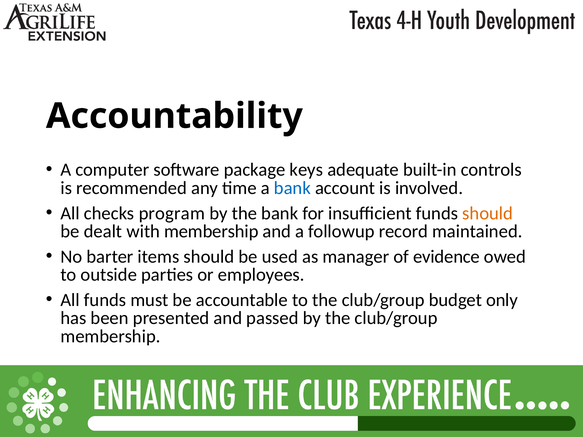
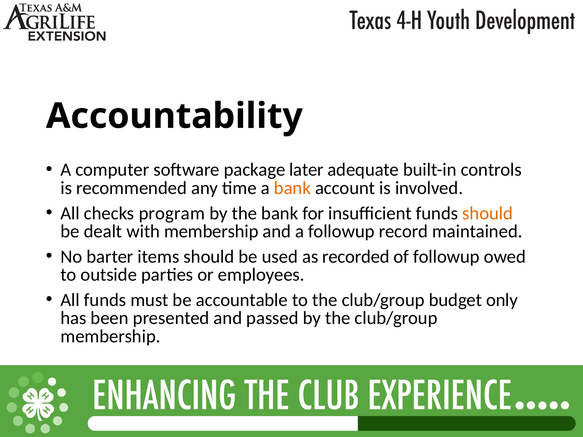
keys: keys -> later (306, 170)
bank colour: blue -> orange (292, 188)
manager: manager -> recorded (356, 257)
of evidence: evidence -> followup (446, 257)
